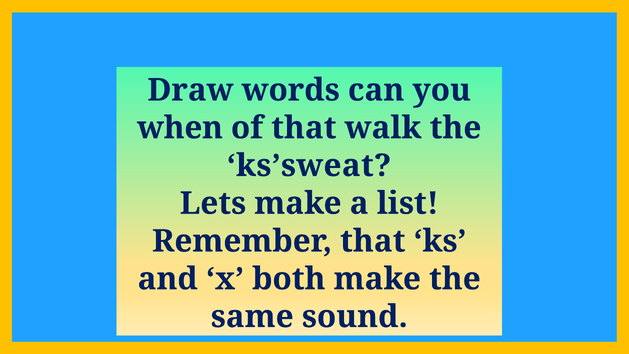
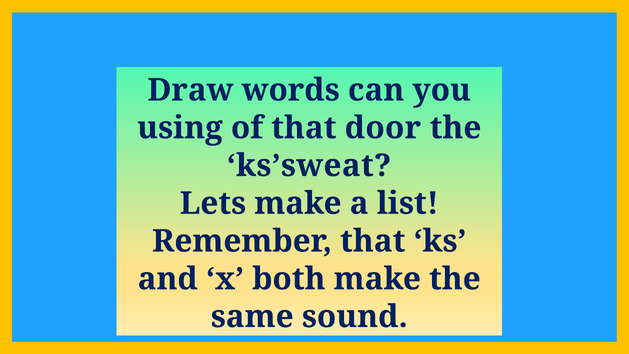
when: when -> using (180, 128)
walk: walk -> door (383, 128)
